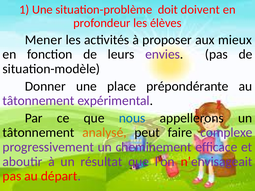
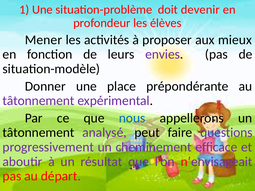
doivent: doivent -> devenir (200, 10)
analysé colour: orange -> purple (104, 133)
complexe: complexe -> questions (226, 133)
